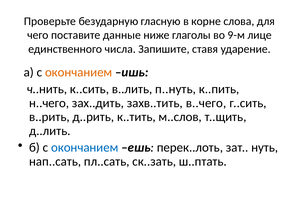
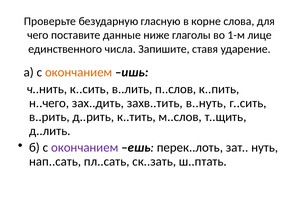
9-м: 9-м -> 1-м (236, 35)
п..нуть: п..нуть -> п..слов (176, 89)
в..чего: в..чего -> в..нуть (206, 103)
окончанием colour: blue -> purple (85, 148)
